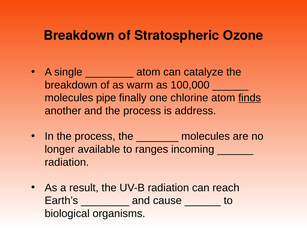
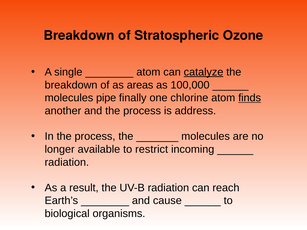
catalyze underline: none -> present (204, 72)
warm: warm -> areas (140, 85)
ranges: ranges -> restrict (152, 149)
